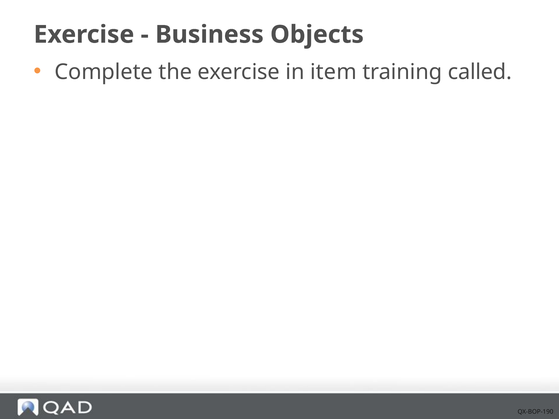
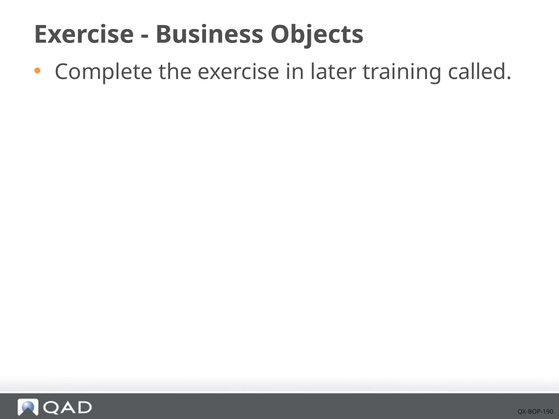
item: item -> later (334, 72)
